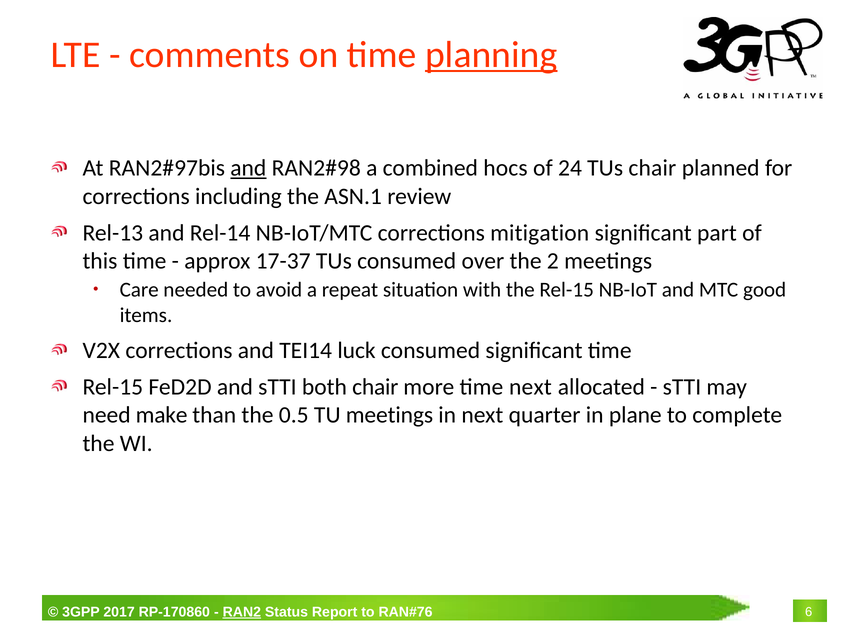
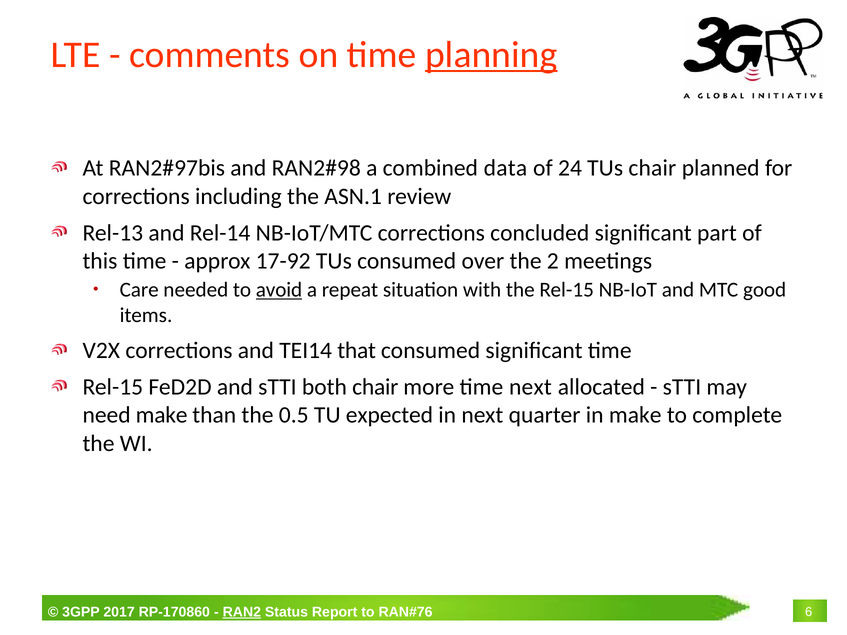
and underline: present -> none (248, 168)
hocs: hocs -> data (505, 168)
mitigation: mitigation -> concluded (540, 233)
17-37: 17-37 -> 17-92 (283, 261)
avoid underline: none -> present (279, 290)
luck: luck -> that (357, 351)
TU meetings: meetings -> expected (389, 415)
in plane: plane -> make (635, 415)
